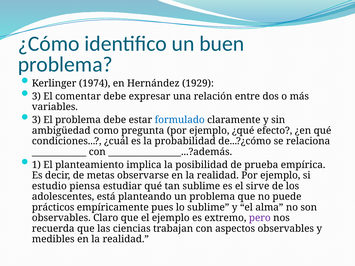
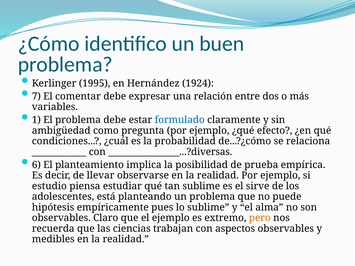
1974: 1974 -> 1995 (95, 83)
1929: 1929 -> 1924 (198, 83)
3: 3 -> 7 (36, 96)
3: 3 -> 1 (36, 120)
________________...?además: ________________...?además -> ________________...?diversas (170, 152)
1: 1 -> 6 (36, 165)
metas: metas -> llevar (101, 176)
prácticos: prácticos -> hipótesis (53, 208)
pero colour: purple -> orange (260, 218)
